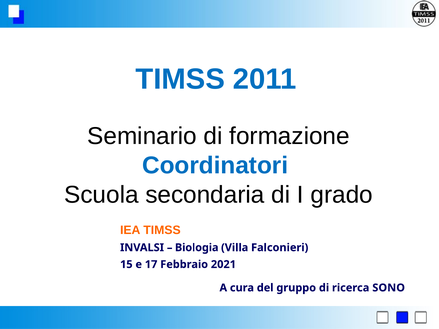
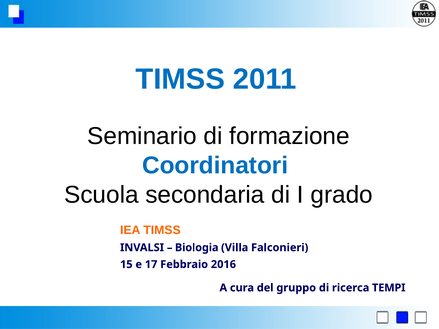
2021: 2021 -> 2016 (223, 265)
SONO: SONO -> TEMPI (389, 288)
